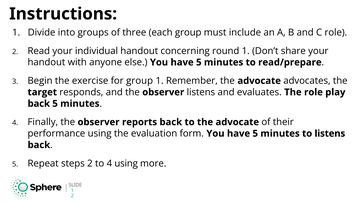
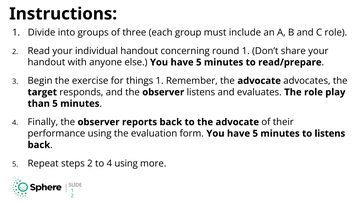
for group: group -> things (140, 81)
back: back -> than (39, 104)
